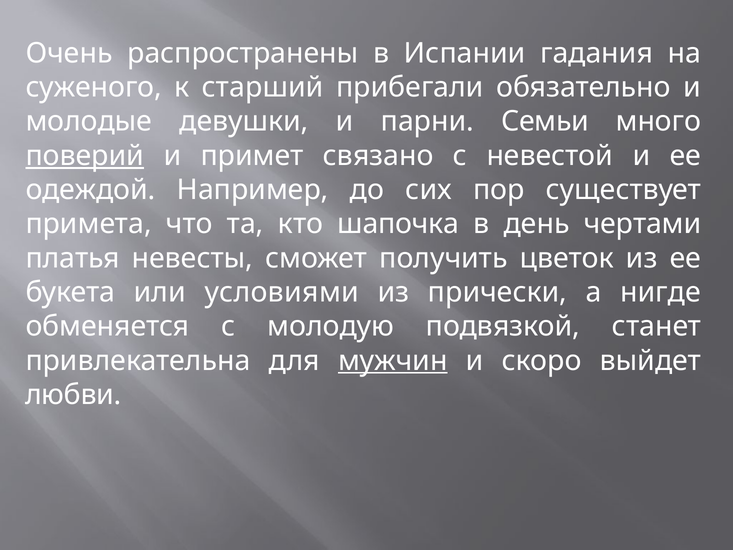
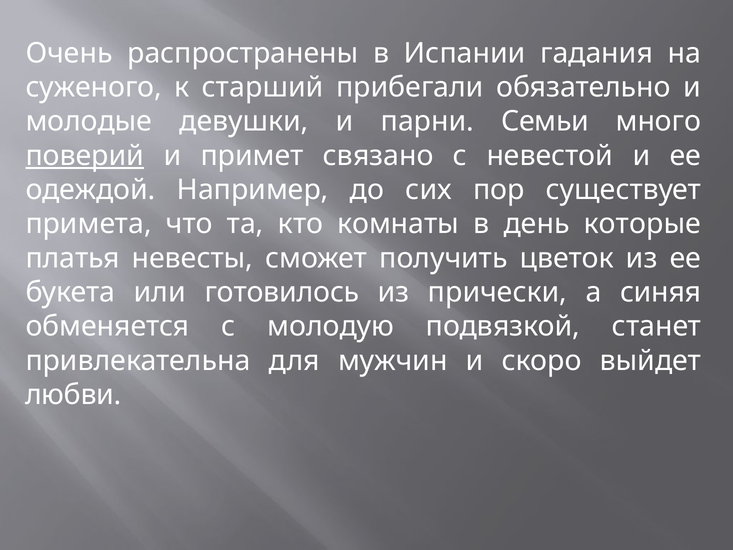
шапочка: шапочка -> комнаты (398, 224)
чертами: чертами -> которые (642, 224)
условиями: условиями -> готовилось (282, 292)
нигде: нигде -> синяя (661, 292)
мужчин underline: present -> none (393, 360)
